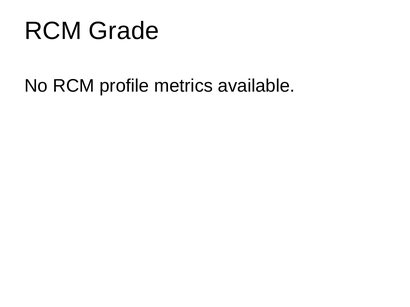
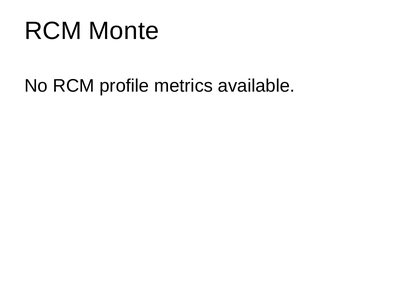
Grade: Grade -> Monte (124, 31)
